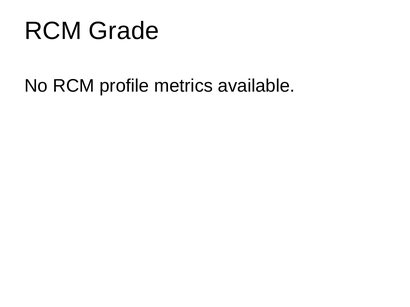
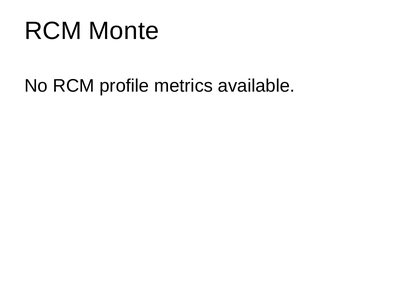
Grade: Grade -> Monte (124, 31)
